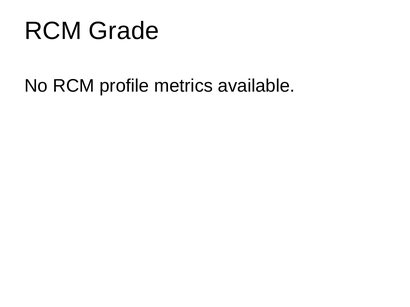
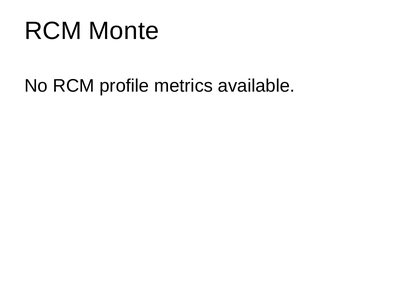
Grade: Grade -> Monte (124, 31)
